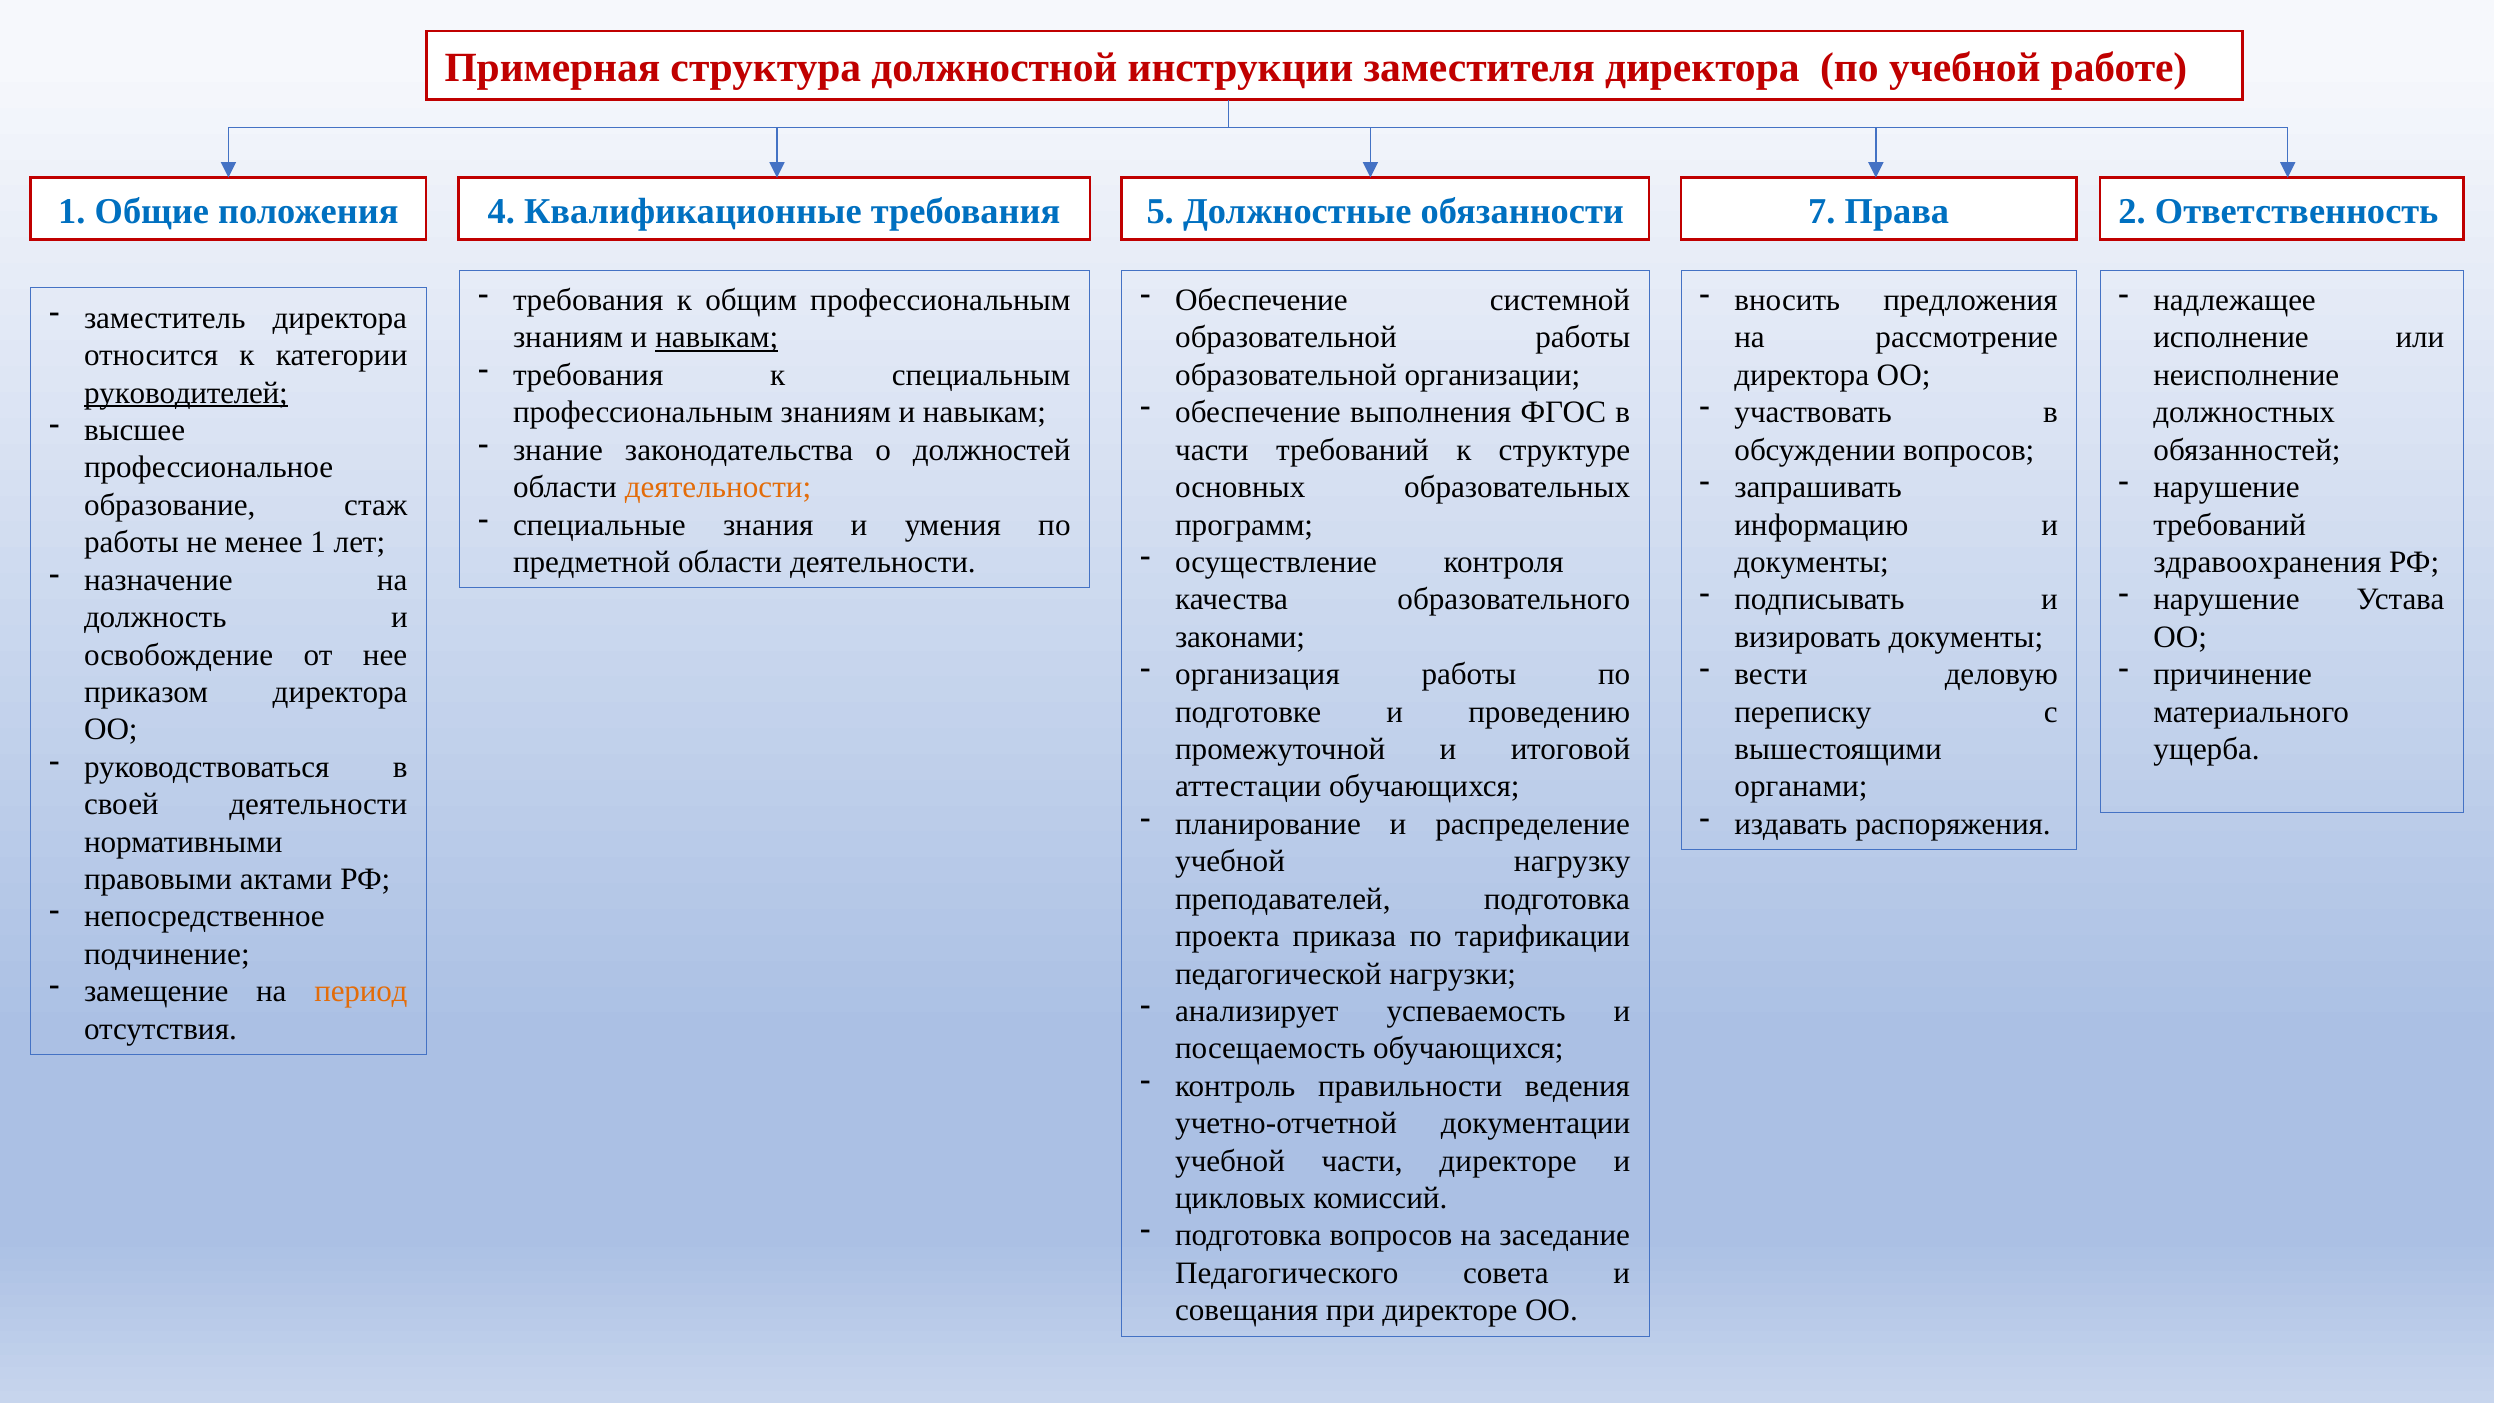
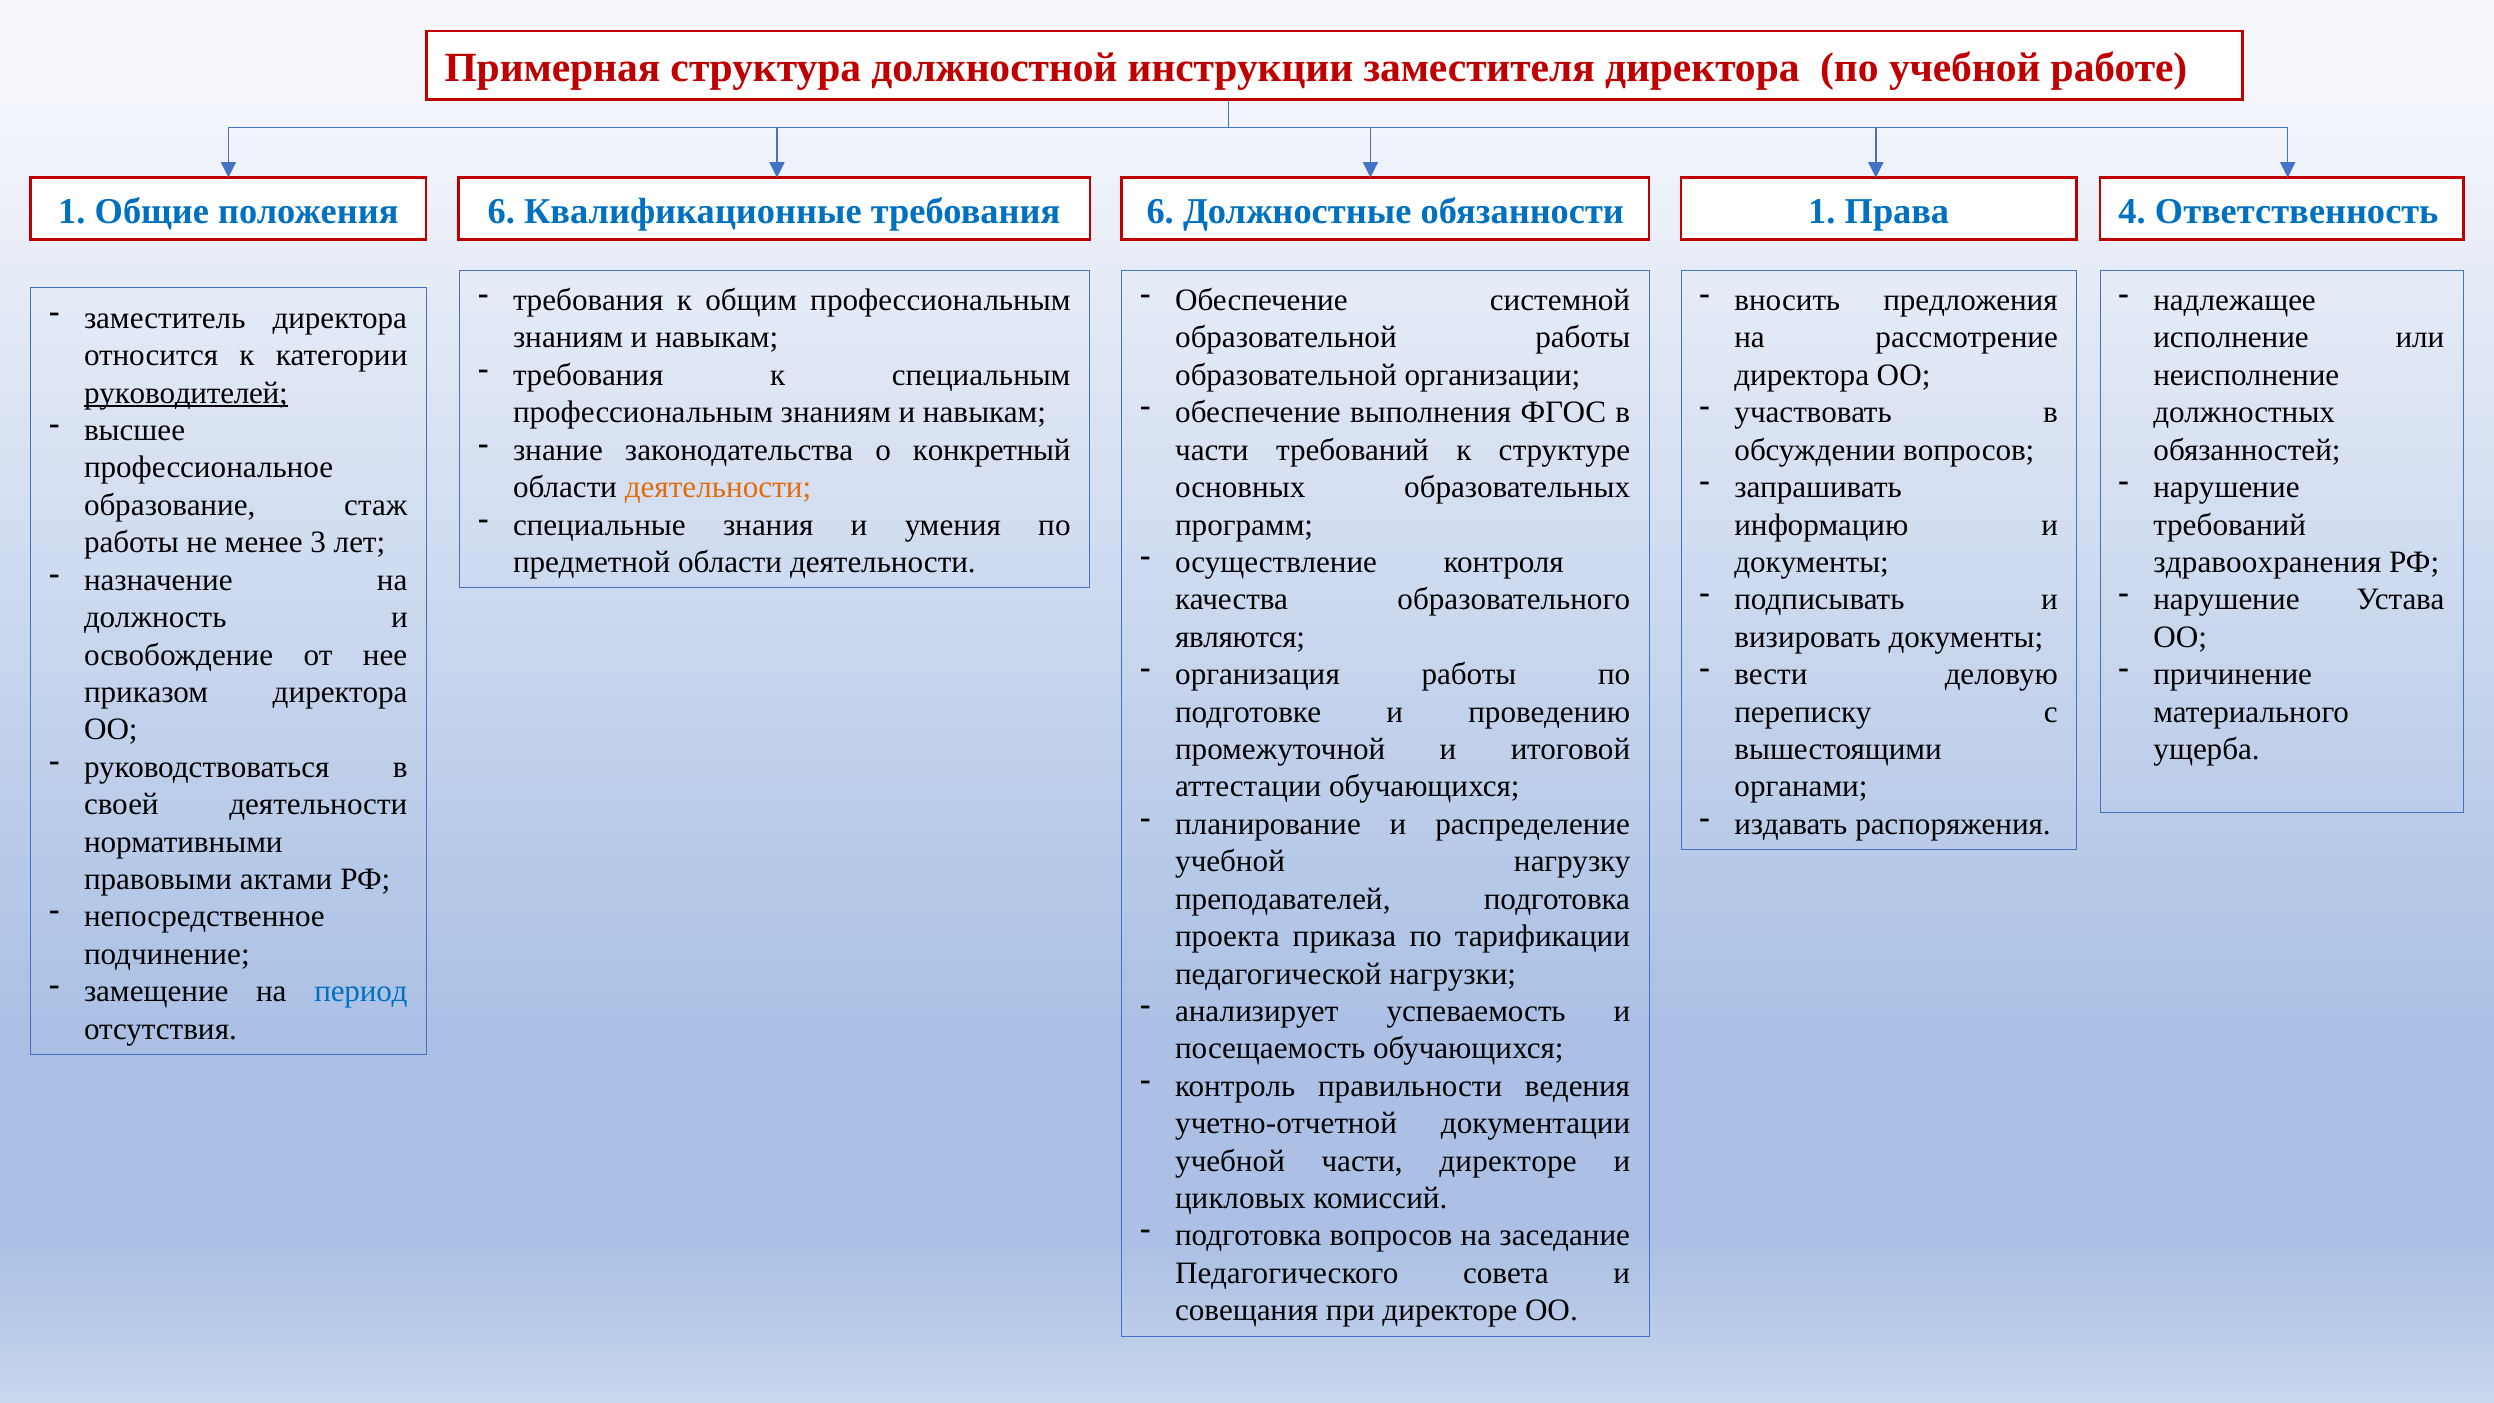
положения 4: 4 -> 6 (501, 211)
требования 5: 5 -> 6 (1160, 211)
обязанности 7: 7 -> 1 (1822, 211)
2: 2 -> 4 (2132, 211)
навыкам underline: present -> none (717, 338)
должностей: должностей -> конкретный (992, 450)
менее 1: 1 -> 3 (318, 542)
законами: законами -> являются (1240, 637)
период colour: orange -> blue (361, 991)
